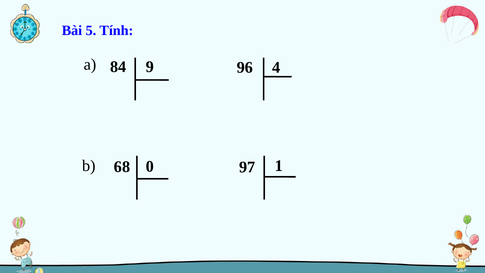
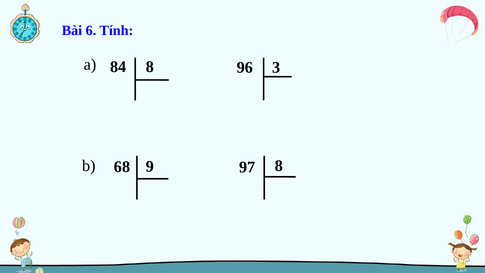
5: 5 -> 6 (91, 31)
84 9: 9 -> 8 (150, 67)
4: 4 -> 3 (276, 67)
0: 0 -> 9 (150, 166)
97 1: 1 -> 8 (279, 166)
